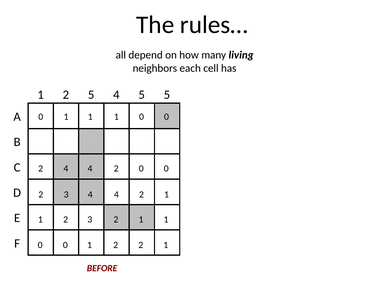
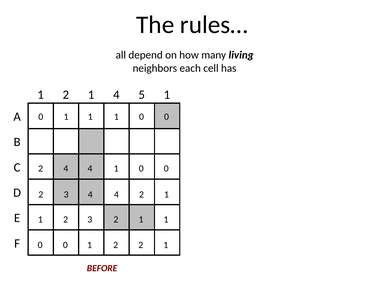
1 2 5: 5 -> 1 (91, 94)
5 5: 5 -> 1 (167, 94)
2: 2 -> 1 (116, 168)
